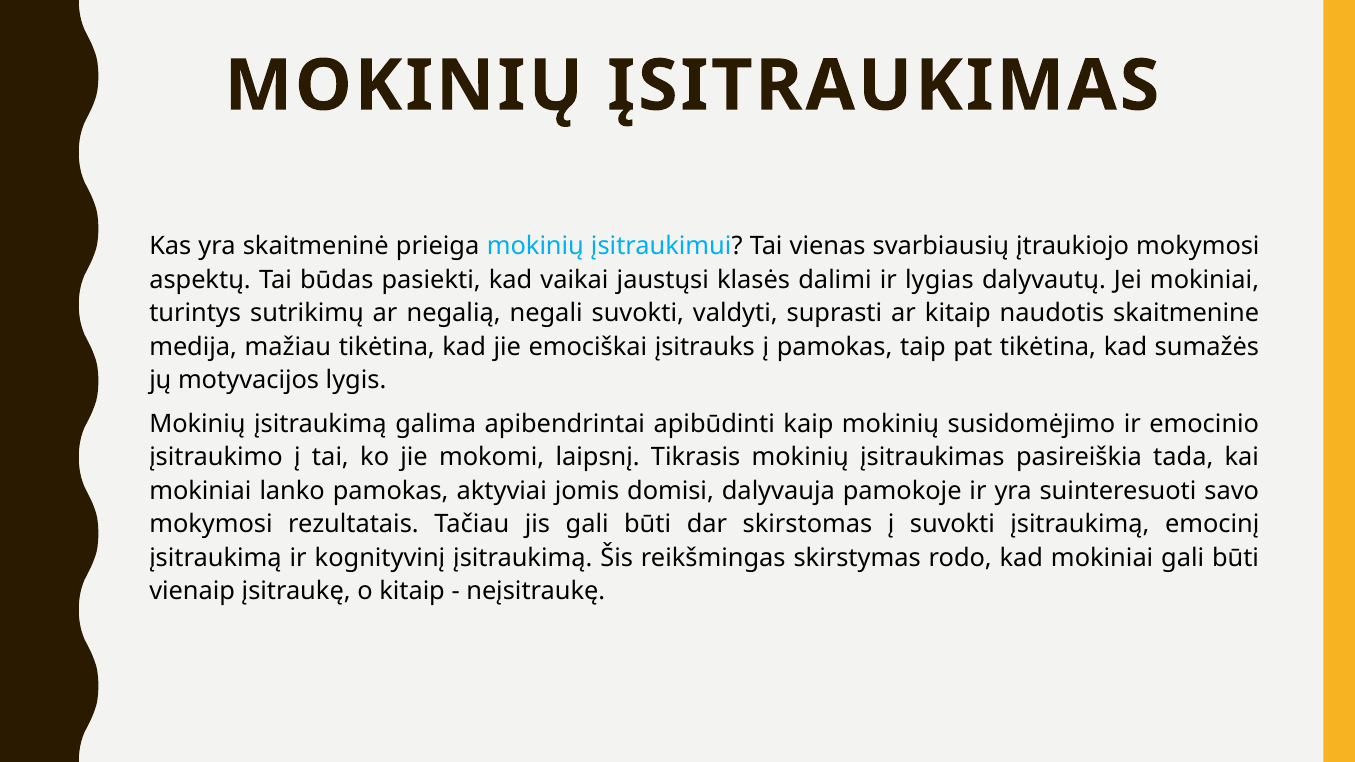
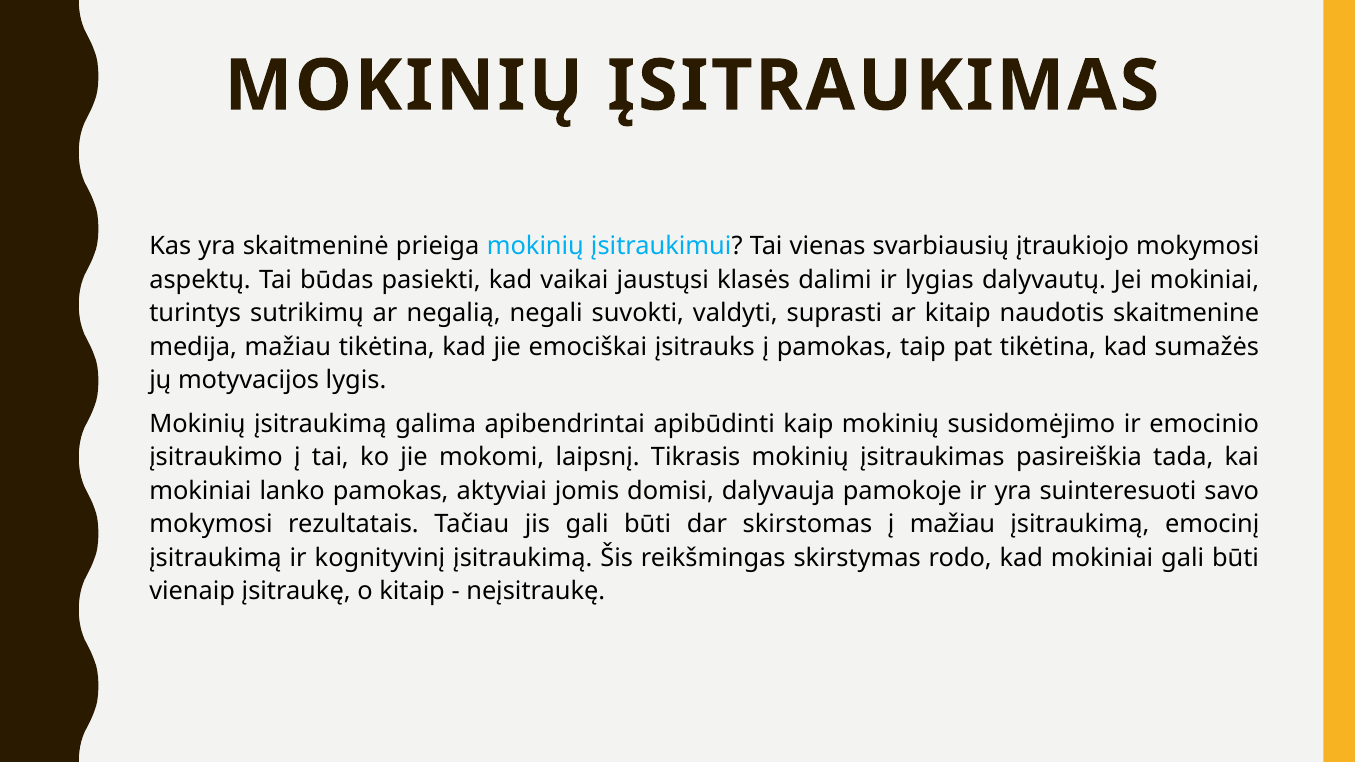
į suvokti: suvokti -> mažiau (952, 524)
